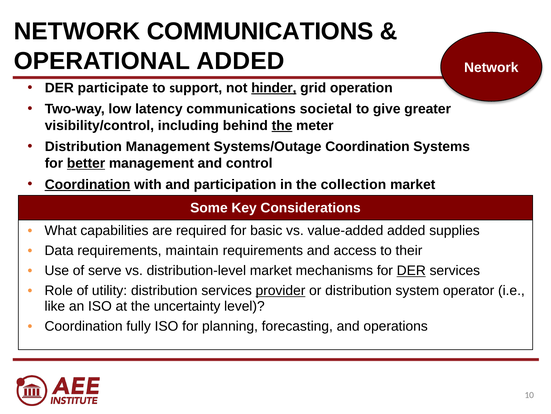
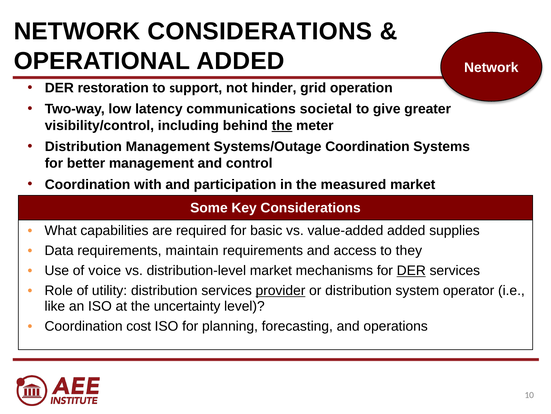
NETWORK COMMUNICATIONS: COMMUNICATIONS -> CONSIDERATIONS (260, 31)
participate: participate -> restoration (113, 88)
hinder underline: present -> none (274, 88)
better underline: present -> none (86, 163)
Coordination underline: present -> none (88, 184)
collection: collection -> measured (353, 184)
their: their -> they (409, 250)
serve: serve -> voice (105, 270)
fully: fully -> cost (139, 326)
